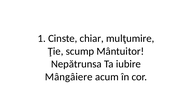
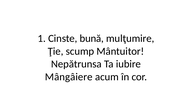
chiar: chiar -> bună (92, 38)
